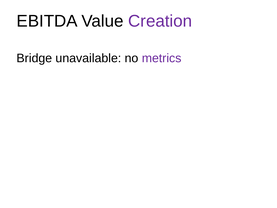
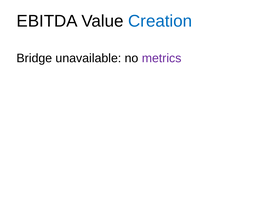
Creation colour: purple -> blue (160, 21)
